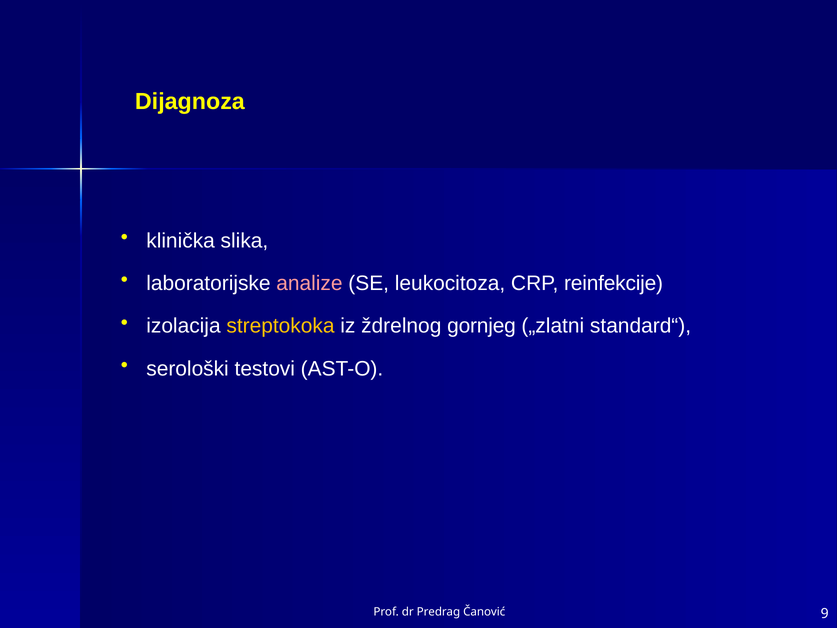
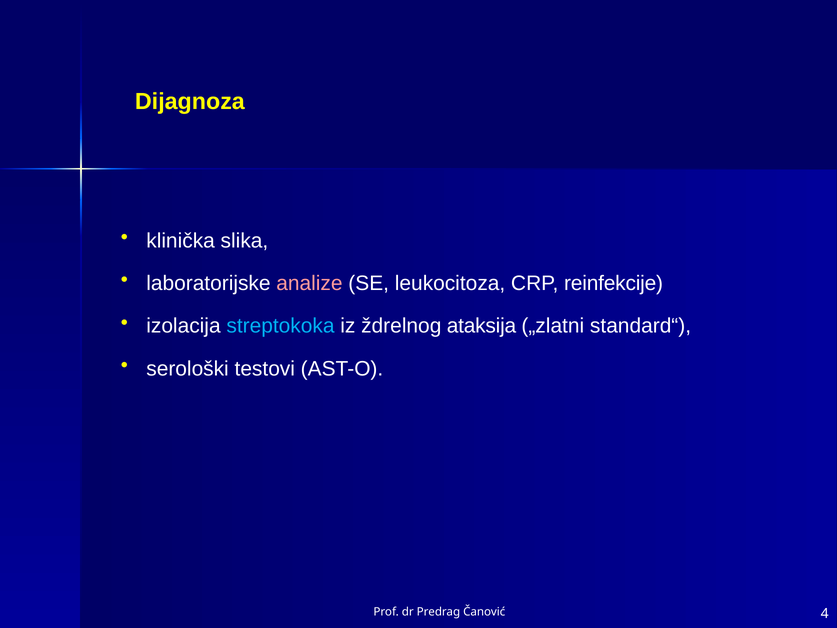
streptokoka colour: yellow -> light blue (280, 326)
gornjeg: gornjeg -> ataksija (482, 326)
9: 9 -> 4 (825, 613)
